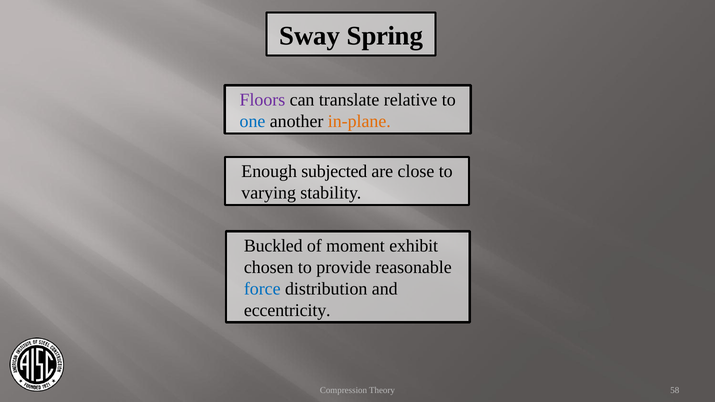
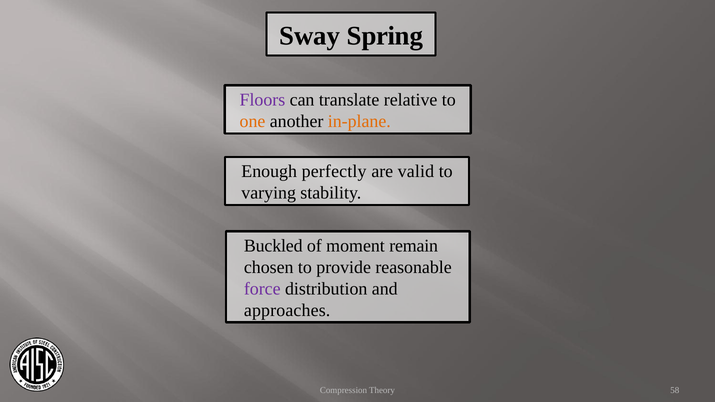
one colour: blue -> orange (252, 121)
subjected: subjected -> perfectly (334, 172)
close: close -> valid (416, 172)
exhibit: exhibit -> remain (414, 246)
force colour: blue -> purple (262, 289)
eccentricity: eccentricity -> approaches (287, 310)
